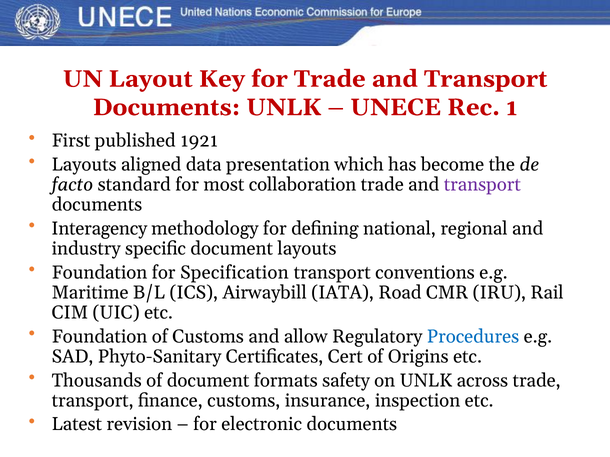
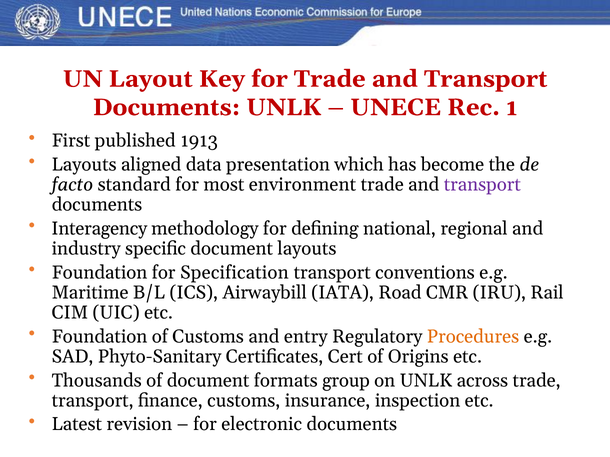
1921: 1921 -> 1913 (199, 141)
collaboration: collaboration -> environment (302, 185)
allow: allow -> entry (306, 337)
Procedures colour: blue -> orange (473, 337)
safety: safety -> group (346, 381)
